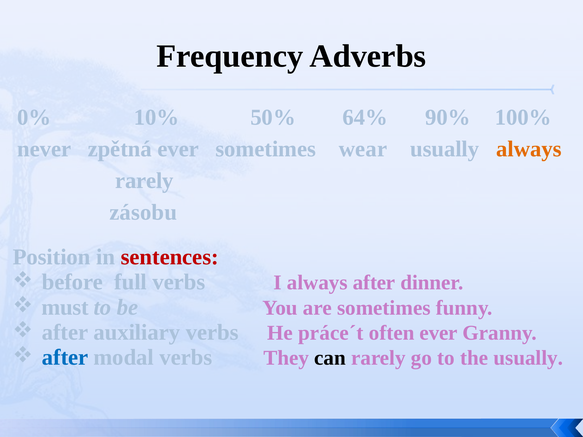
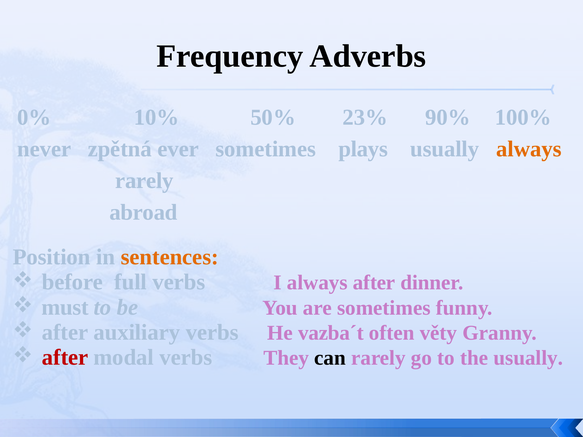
64%: 64% -> 23% (365, 117)
wear: wear -> plays (363, 149)
zásobu: zásobu -> abroad (143, 213)
sentences colour: red -> orange (170, 257)
práce´t: práce´t -> vazba´t (331, 333)
often ever: ever -> věty (438, 333)
after colour: blue -> red (65, 358)
